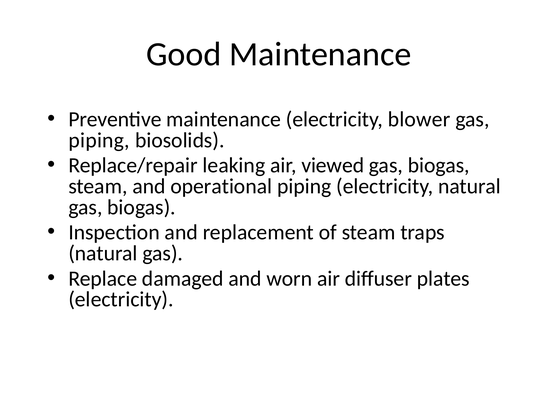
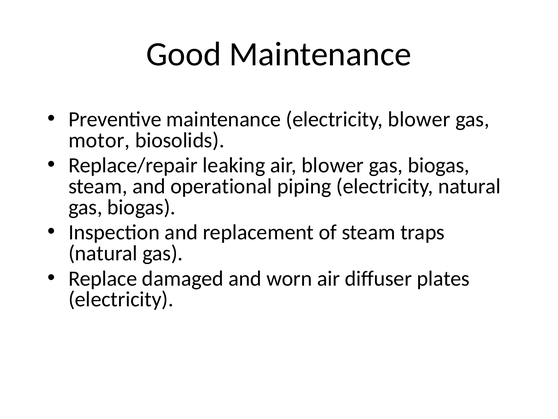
piping: piping -> motor (99, 140)
air viewed: viewed -> blower (333, 165)
